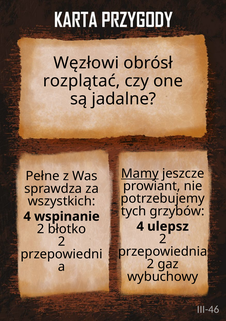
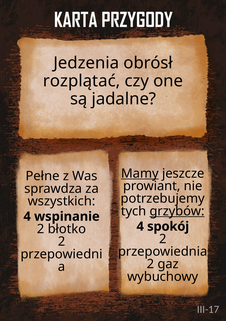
Węzłowi: Węzłowi -> Jedzenia (86, 63)
grzybów underline: none -> present (177, 211)
ulepsz: ulepsz -> spokój (168, 226)
III-46: III-46 -> III-17 (208, 309)
